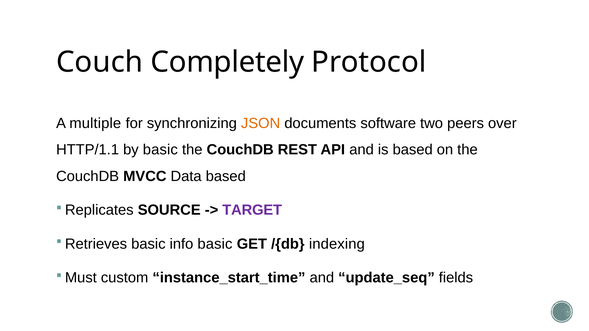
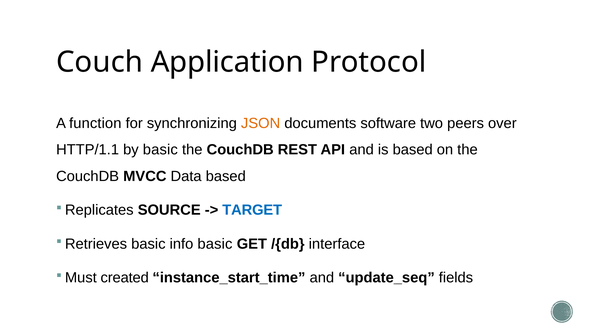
Completely: Completely -> Application (227, 62)
multiple: multiple -> function (95, 123)
TARGET colour: purple -> blue (252, 210)
indexing: indexing -> interface (337, 244)
custom: custom -> created (125, 278)
